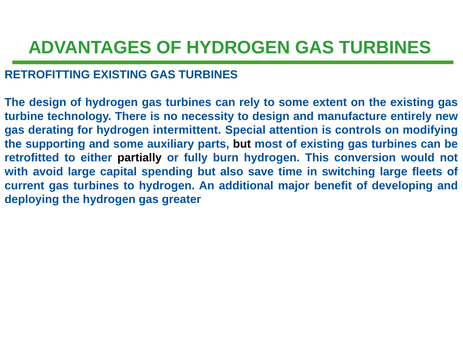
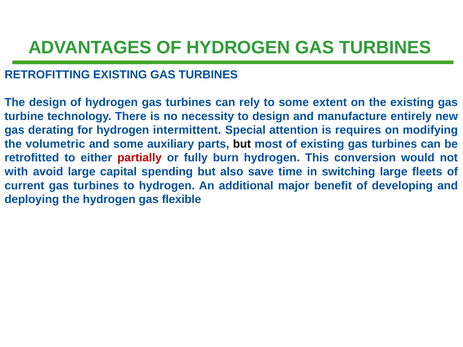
controls: controls -> requires (358, 130)
supporting: supporting -> volumetric (55, 144)
partially colour: black -> red (140, 158)
greater: greater -> flexible (181, 200)
